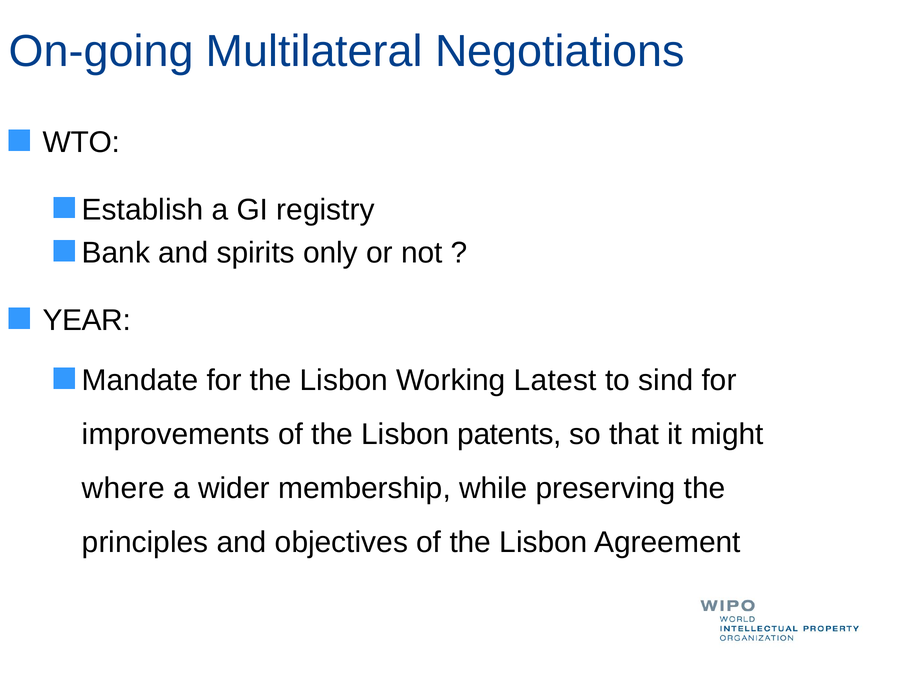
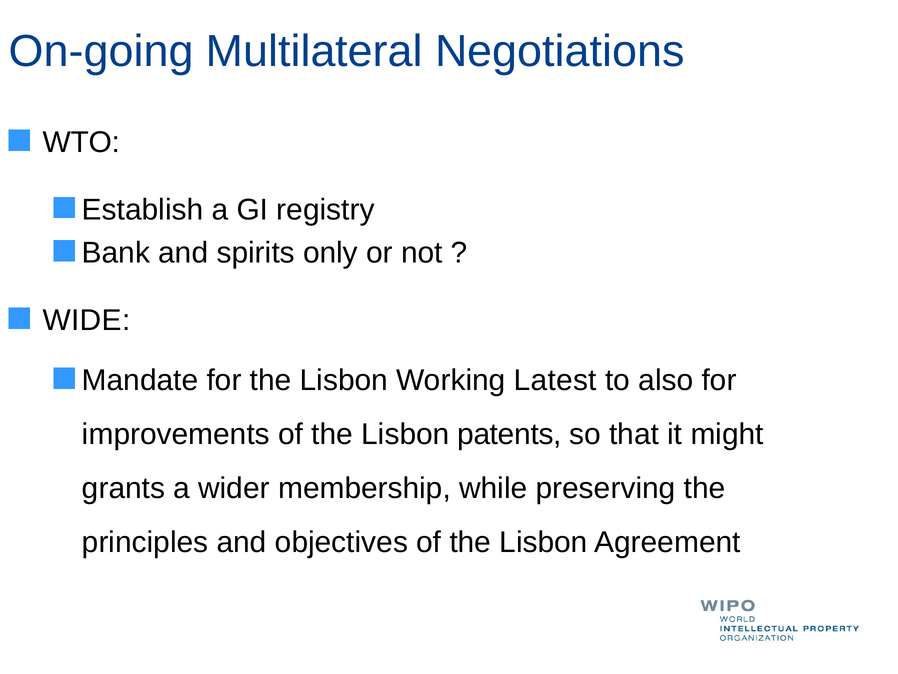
YEAR: YEAR -> WIDE (87, 320)
sind: sind -> also (666, 380)
where: where -> grants (124, 488)
